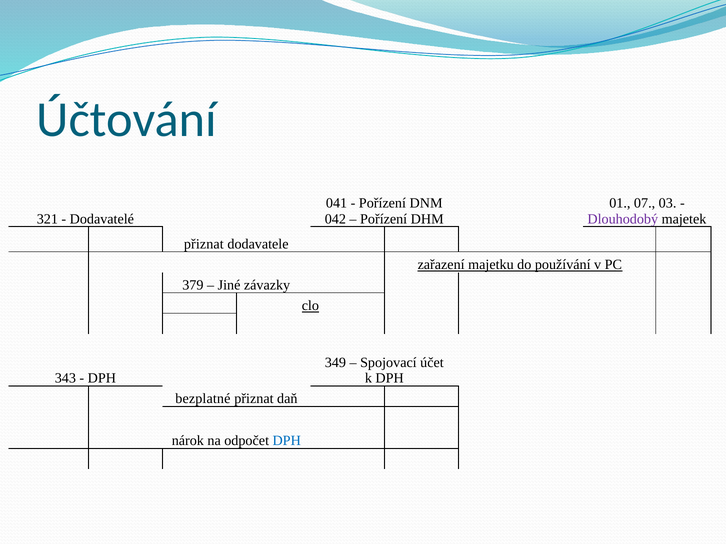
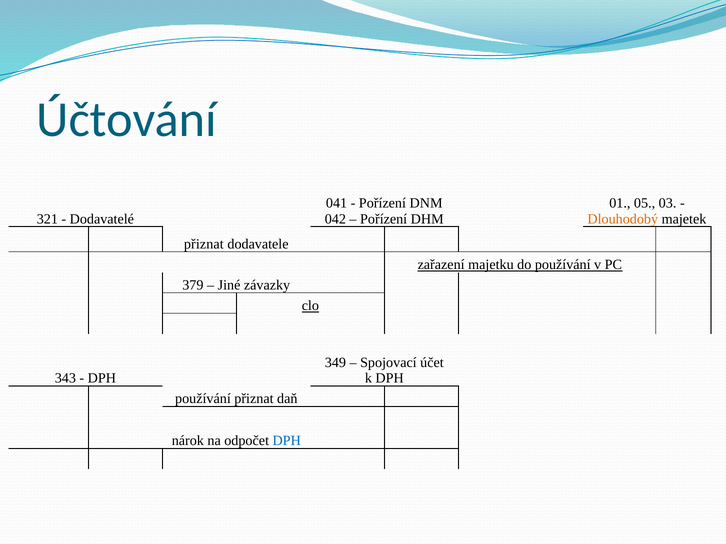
07: 07 -> 05 (645, 204)
Dlouhodobý colour: purple -> orange (623, 219)
bezplatné: bezplatné -> používání (203, 399)
